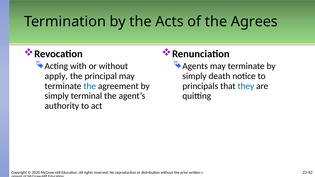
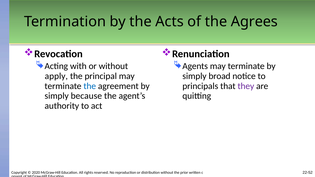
death: death -> broad (220, 76)
they colour: blue -> purple (246, 86)
terminal: terminal -> because (86, 96)
